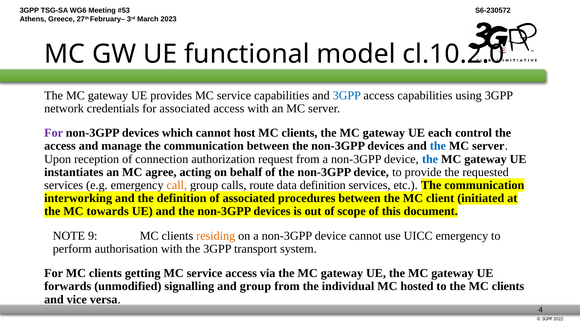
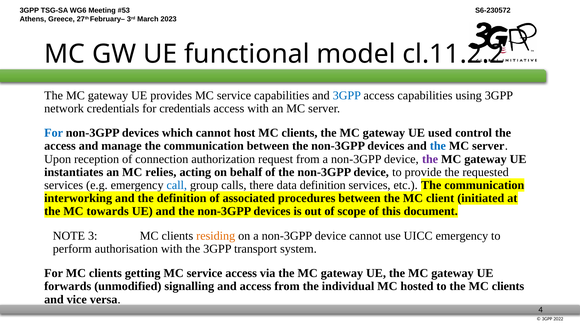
cl.10.2.0: cl.10.2.0 -> cl.11.2.2 (453, 54)
for associated: associated -> credentials (185, 109)
For colour: purple -> blue (54, 133)
each: each -> used (440, 133)
the colour: blue -> purple (430, 159)
agree: agree -> relies (161, 172)
call colour: orange -> blue (177, 185)
route: route -> there (262, 185)
9: 9 -> 3 (93, 236)
and group: group -> access (256, 287)
